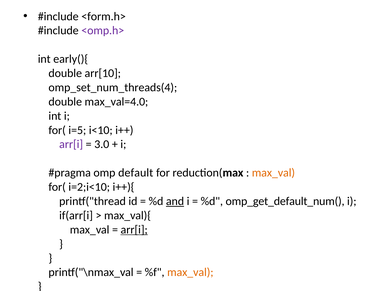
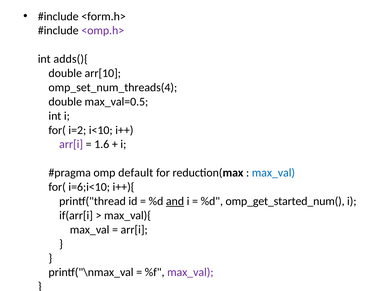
early(){: early(){ -> adds(){ (71, 59)
max_val=4.0: max_val=4.0 -> max_val=0.5 (116, 102)
i=5: i=5 -> i=2 (77, 130)
3.0: 3.0 -> 1.6 (102, 144)
max_val colour: orange -> blue (273, 173)
i=2;i<10: i=2;i<10 -> i=6;i<10 (89, 187)
omp_get_default_num(: omp_get_default_num( -> omp_get_started_num( (285, 201)
arr[i underline: present -> none (134, 230)
max_val colour: orange -> purple (190, 272)
